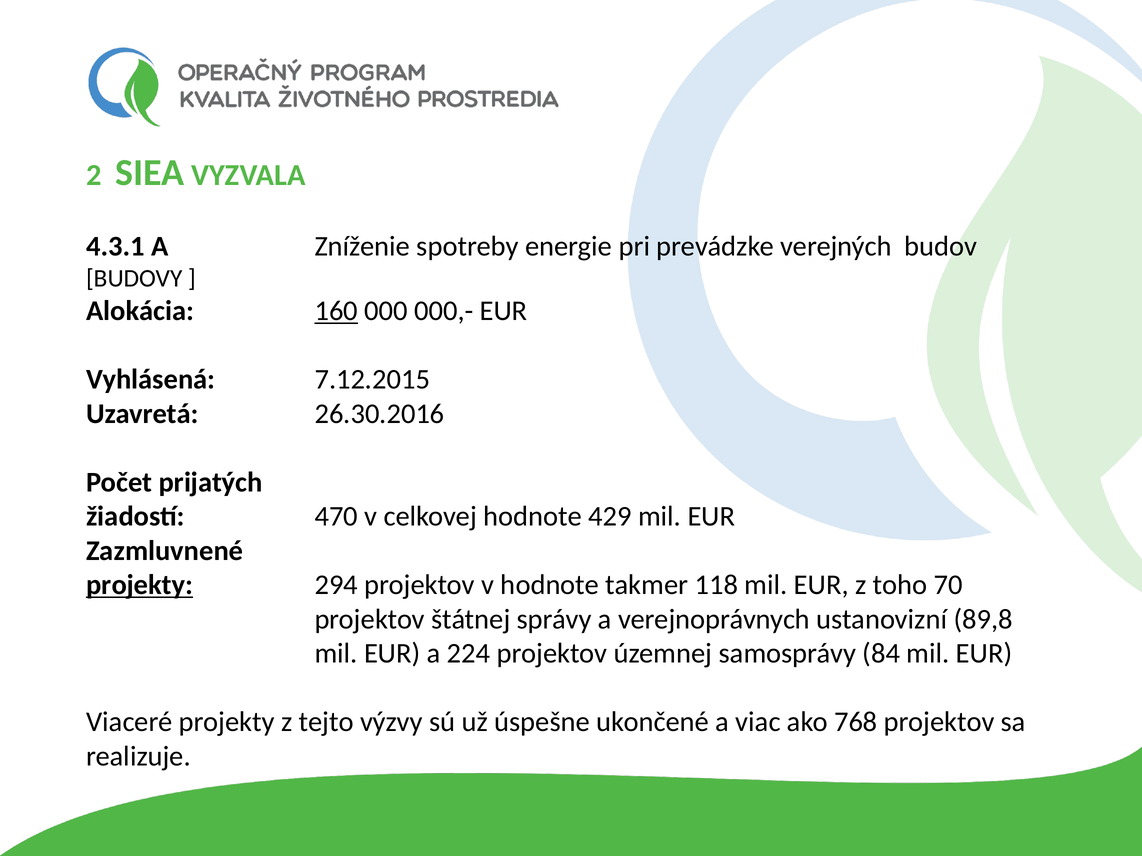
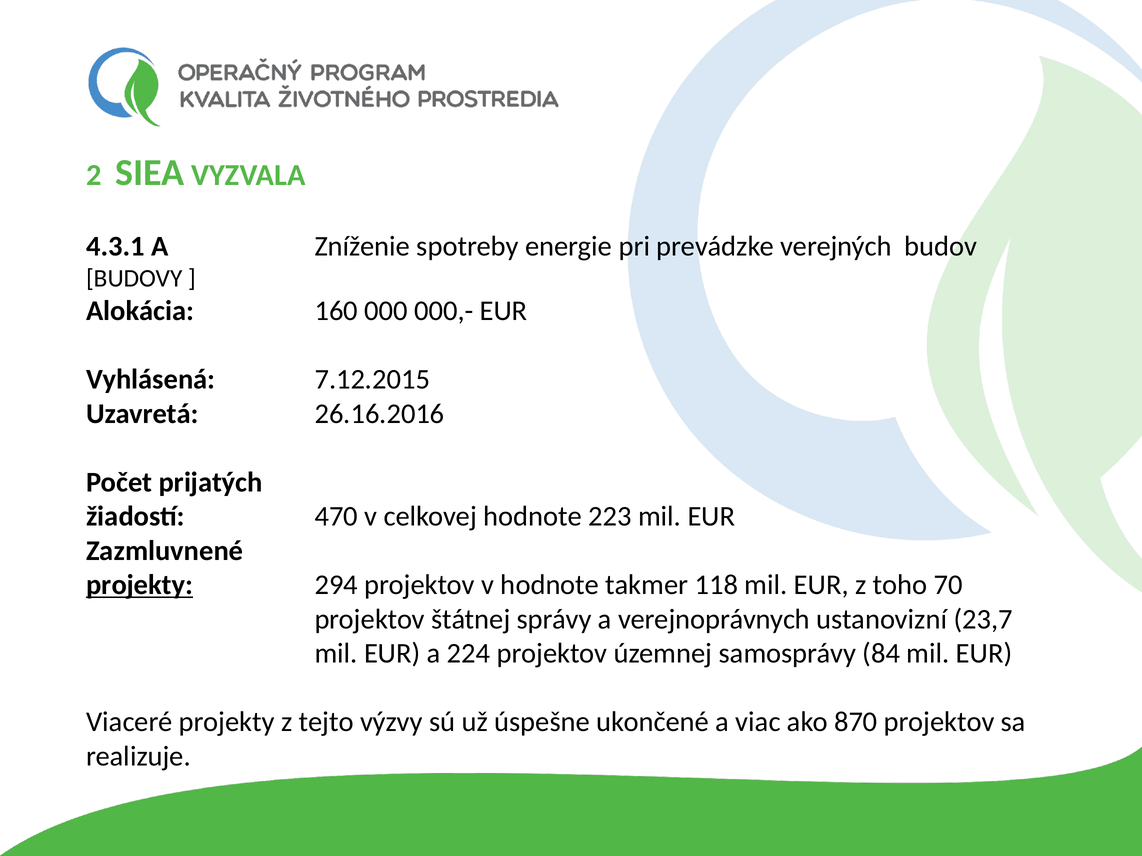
160 underline: present -> none (336, 311)
26.30.2016: 26.30.2016 -> 26.16.2016 (380, 414)
429: 429 -> 223 (610, 517)
89,8: 89,8 -> 23,7 (983, 620)
768: 768 -> 870 (856, 722)
